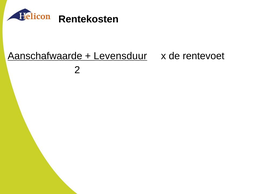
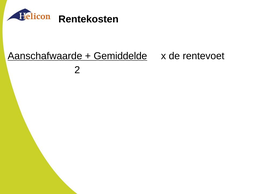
Levensduur: Levensduur -> Gemiddelde (120, 56)
